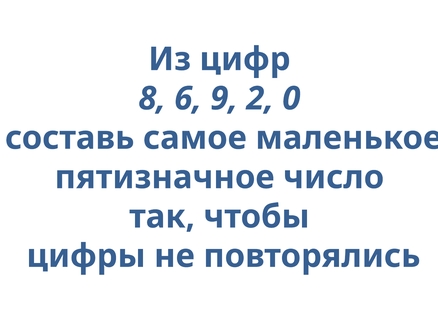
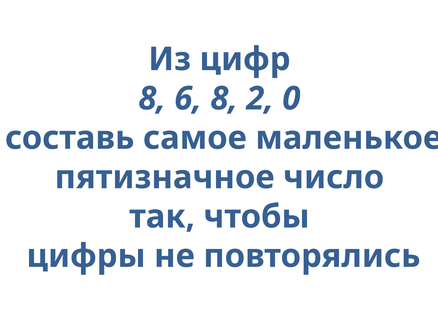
6 9: 9 -> 8 (224, 99)
